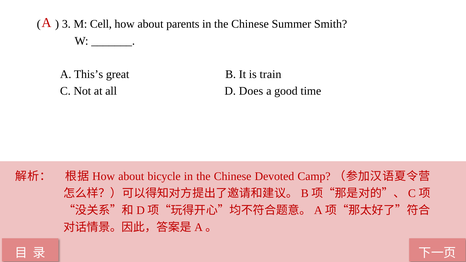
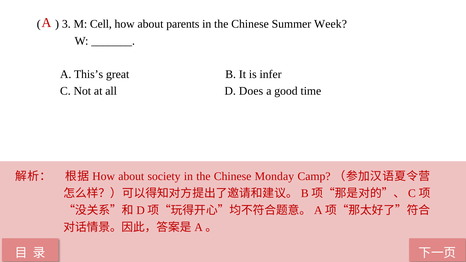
Smith: Smith -> Week (331, 24)
train: train -> infer (271, 74)
bicycle: bicycle -> society (164, 176)
Devoted: Devoted -> Monday (274, 176)
